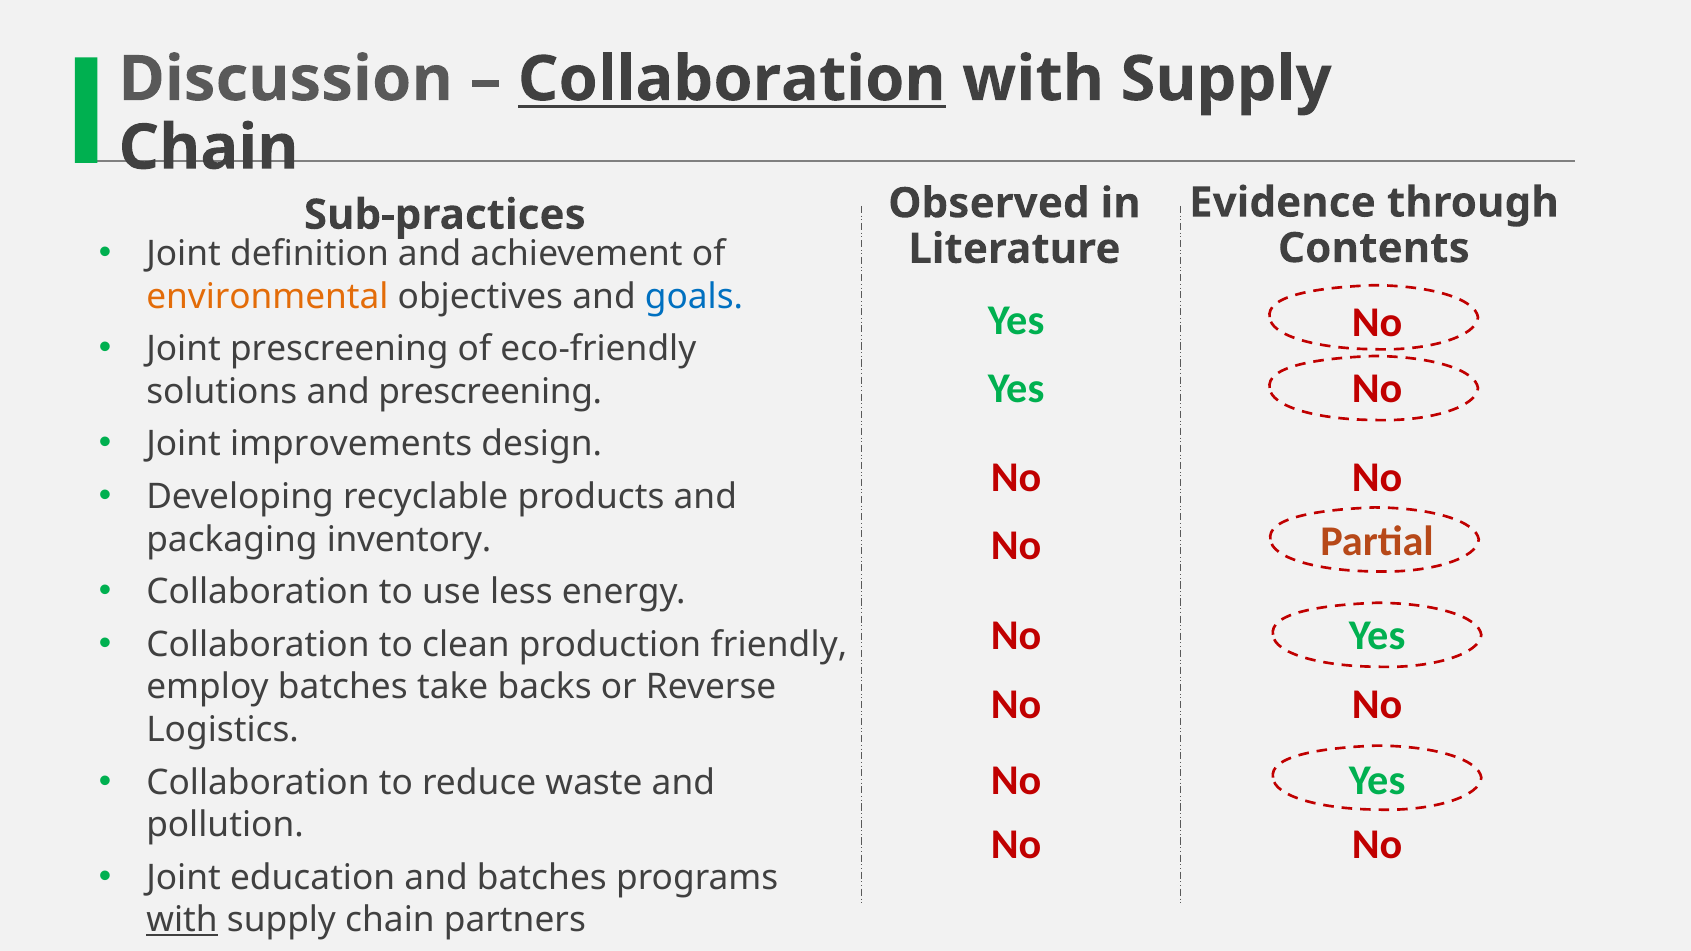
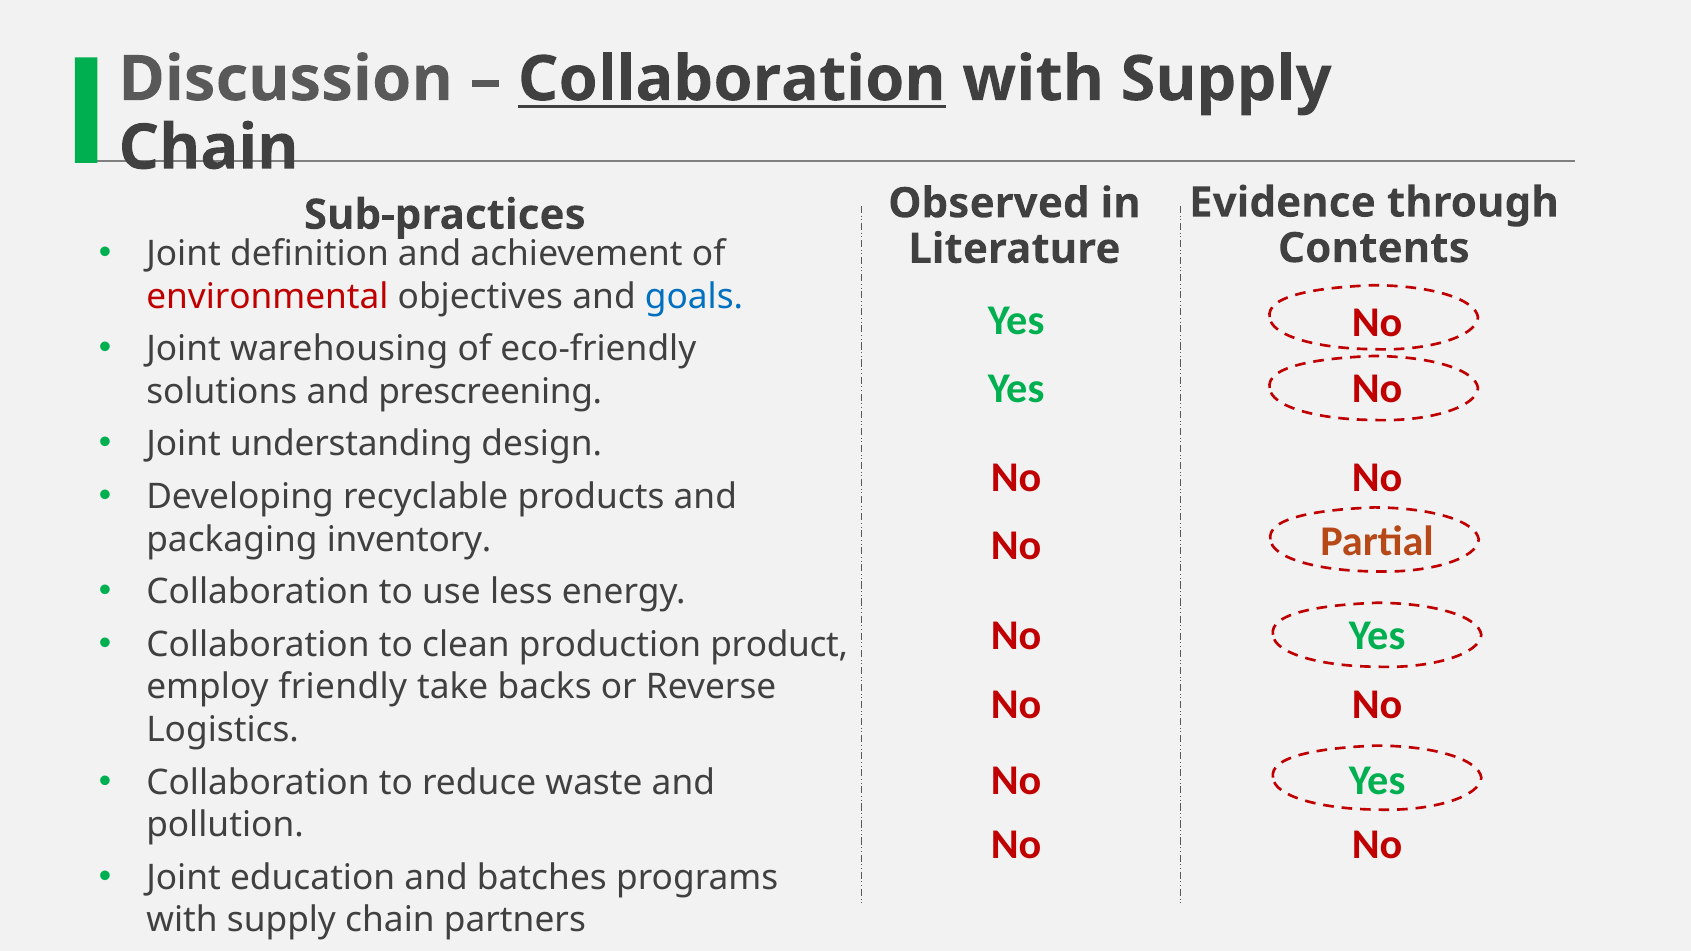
environmental colour: orange -> red (267, 296)
Joint prescreening: prescreening -> warehousing (339, 349)
improvements: improvements -> understanding (351, 444)
friendly: friendly -> product (779, 645)
employ batches: batches -> friendly (343, 687)
with underline: present -> none (182, 920)
